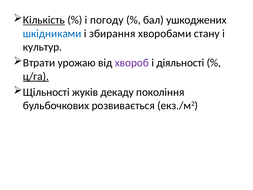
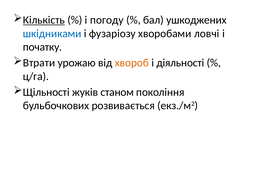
збирання: збирання -> фузаріозу (112, 33)
стану: стану -> ловчі (207, 33)
культур: культур -> початку (42, 47)
хвороб colour: purple -> orange (132, 63)
ц/га underline: present -> none (36, 76)
декаду: декаду -> станом (117, 92)
